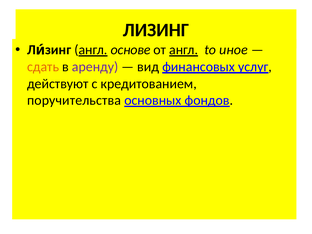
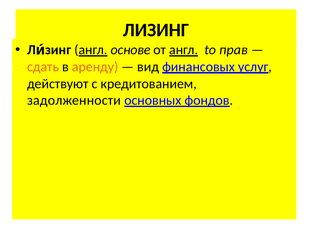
иное: иное -> прав (233, 50)
аренду colour: purple -> orange (95, 67)
поручительства: поручительства -> задолженности (74, 100)
